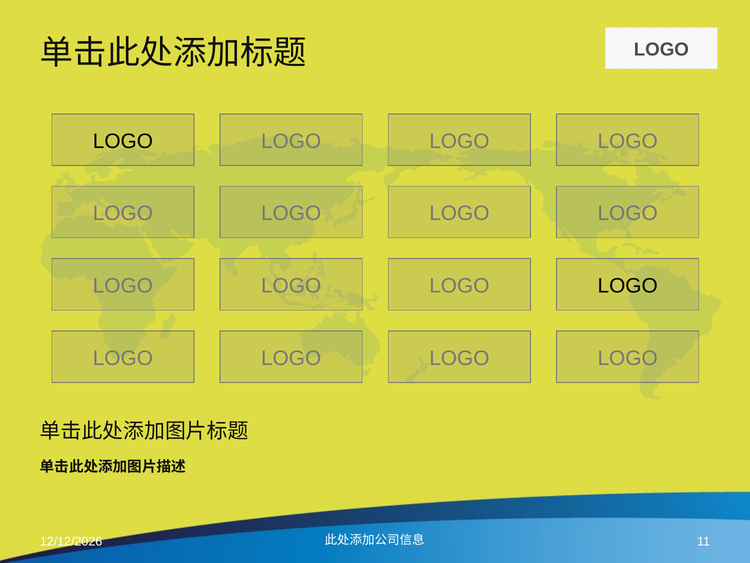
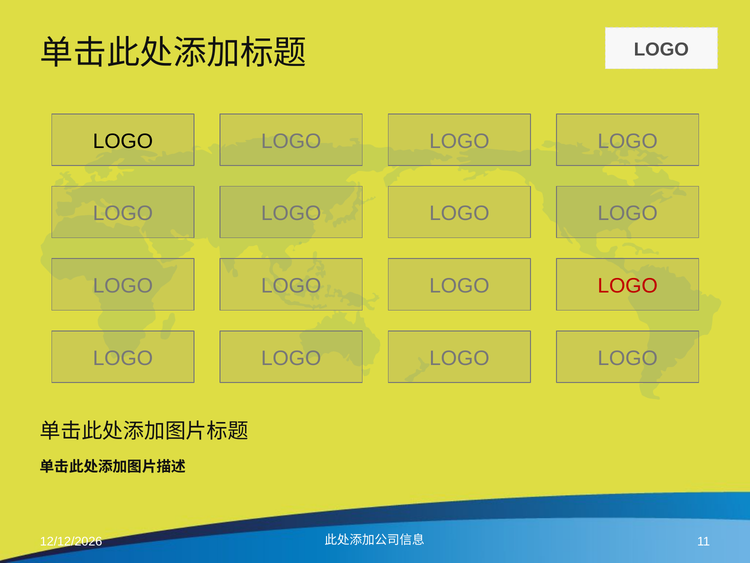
LOGO colour: black -> red (628, 286)
